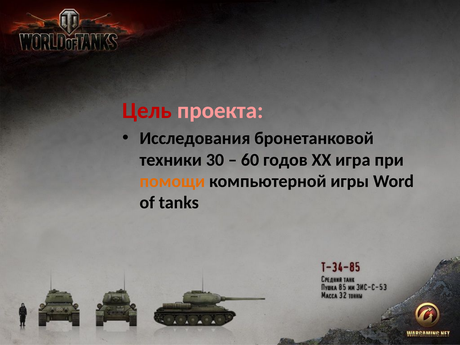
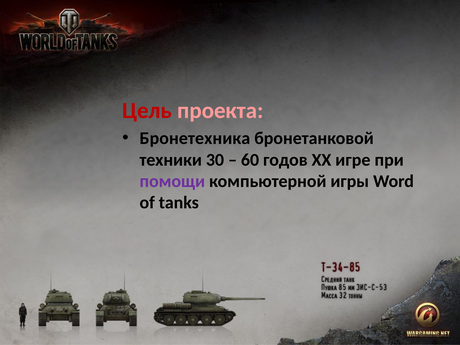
Исследования: Исследования -> Бронетехника (195, 138)
игра: игра -> игре (353, 160)
помощи colour: orange -> purple (172, 181)
